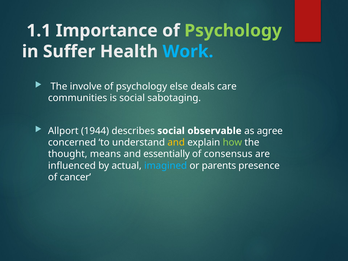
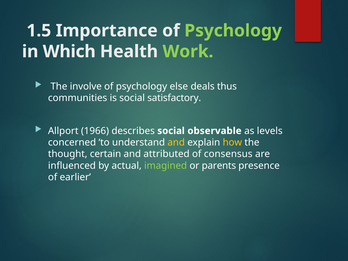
1.1: 1.1 -> 1.5 (39, 31)
Suffer: Suffer -> Which (69, 52)
Work colour: light blue -> light green (188, 52)
care: care -> thus (227, 86)
sabotaging: sabotaging -> satisfactory (174, 98)
1944: 1944 -> 1966 (95, 131)
agree: agree -> levels (270, 131)
how colour: light green -> yellow (232, 142)
means: means -> certain (106, 154)
essentially: essentially -> attributed (167, 154)
imagined colour: light blue -> light green (166, 166)
cancer: cancer -> earlier (75, 177)
